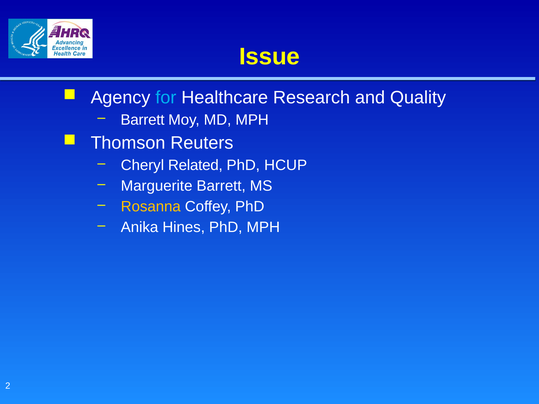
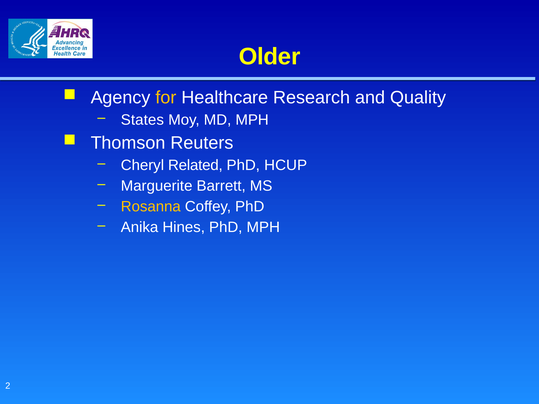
Issue: Issue -> Older (270, 57)
for colour: light blue -> yellow (166, 98)
Barrett: Barrett -> States (142, 120)
